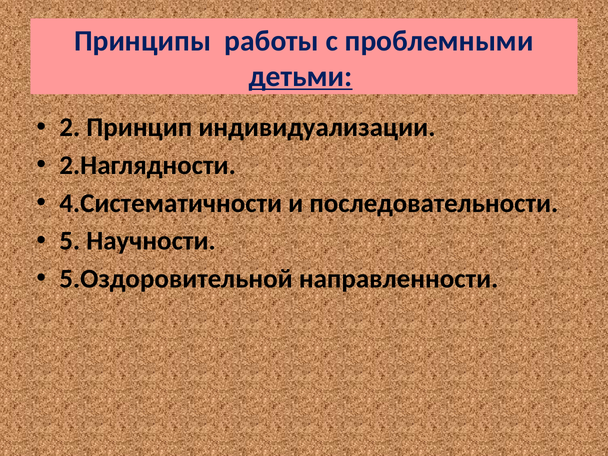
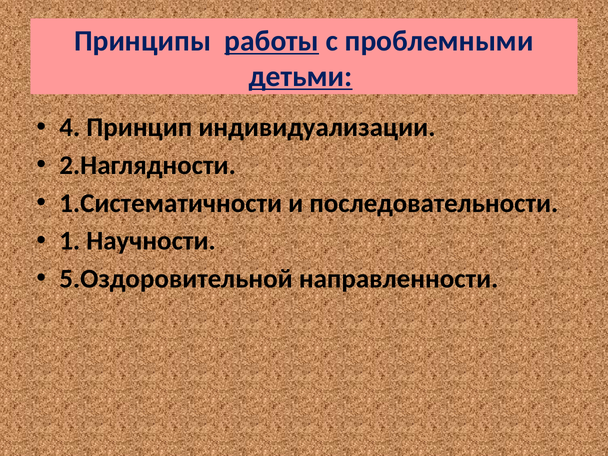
работы underline: none -> present (272, 41)
2: 2 -> 4 (70, 128)
4.Систематичности: 4.Систематичности -> 1.Систематичности (171, 203)
5: 5 -> 1 (70, 241)
